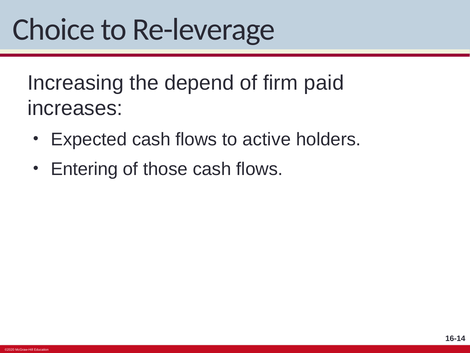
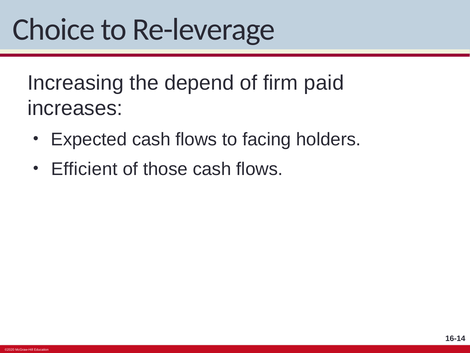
active: active -> facing (267, 139)
Entering: Entering -> Efficient (84, 169)
